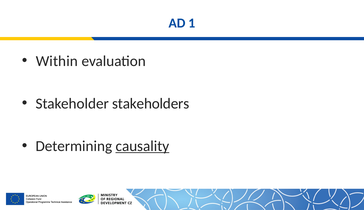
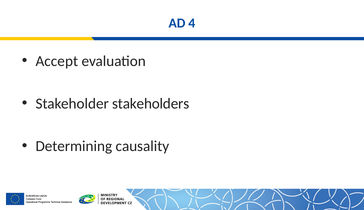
1: 1 -> 4 (192, 23)
Within: Within -> Accept (57, 61)
causality underline: present -> none (142, 146)
